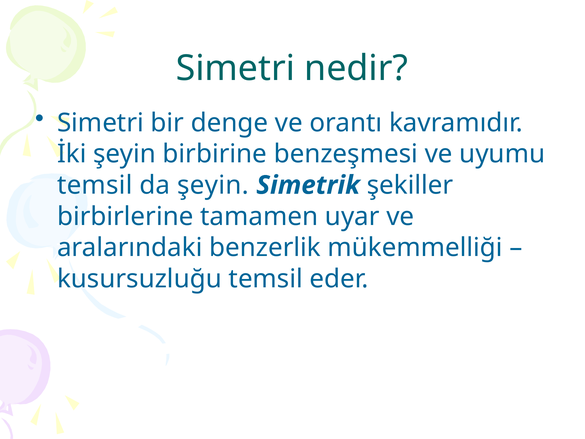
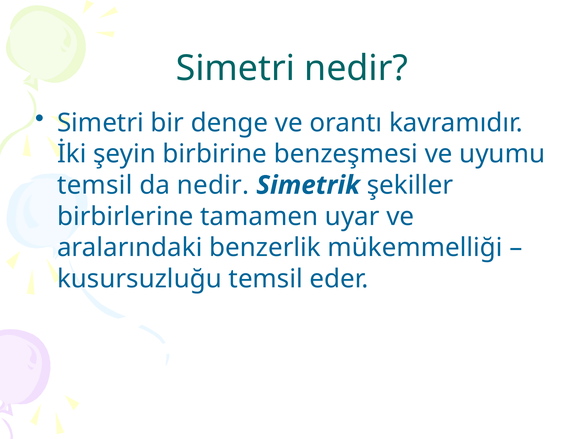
da şeyin: şeyin -> nedir (213, 185)
